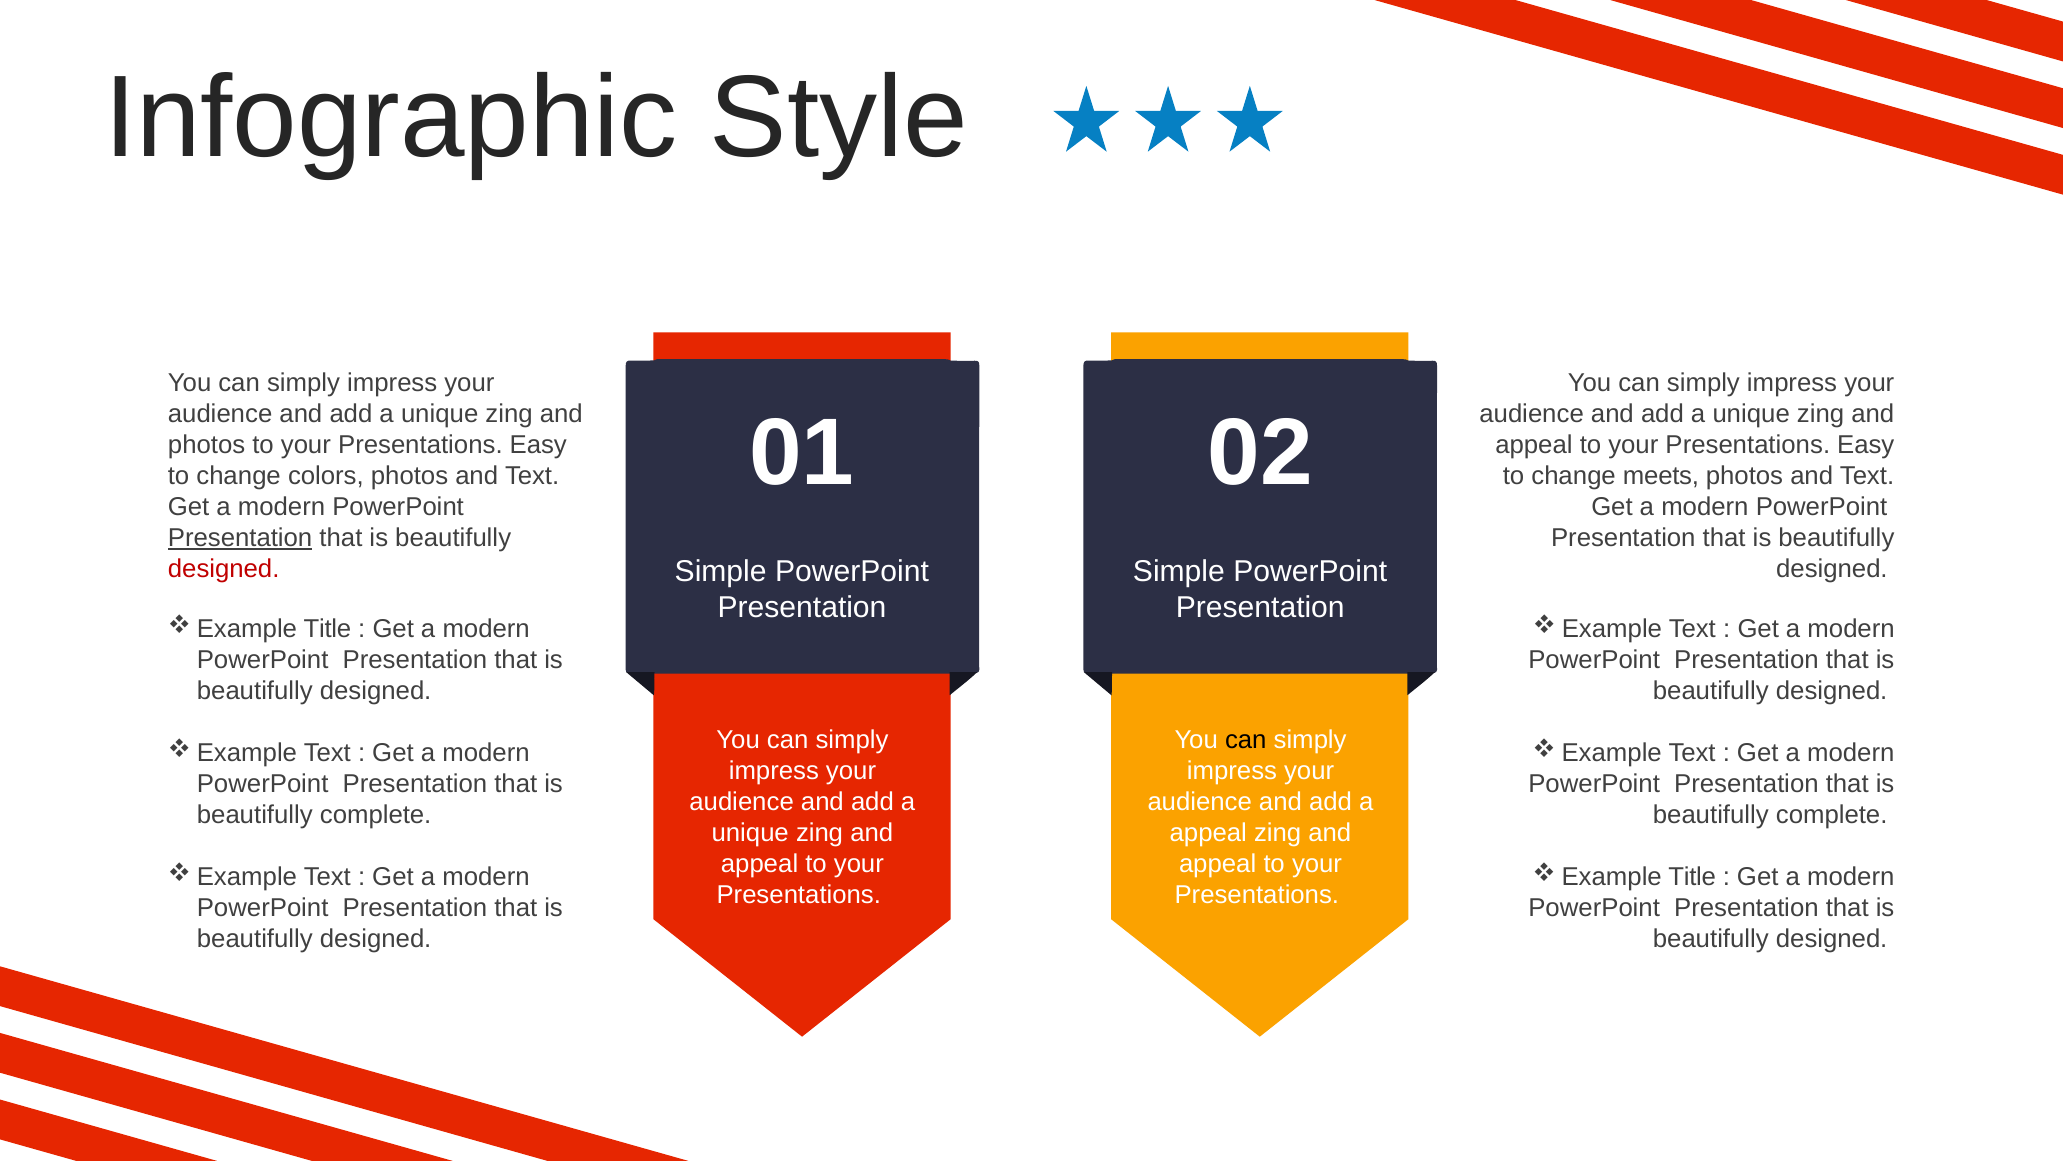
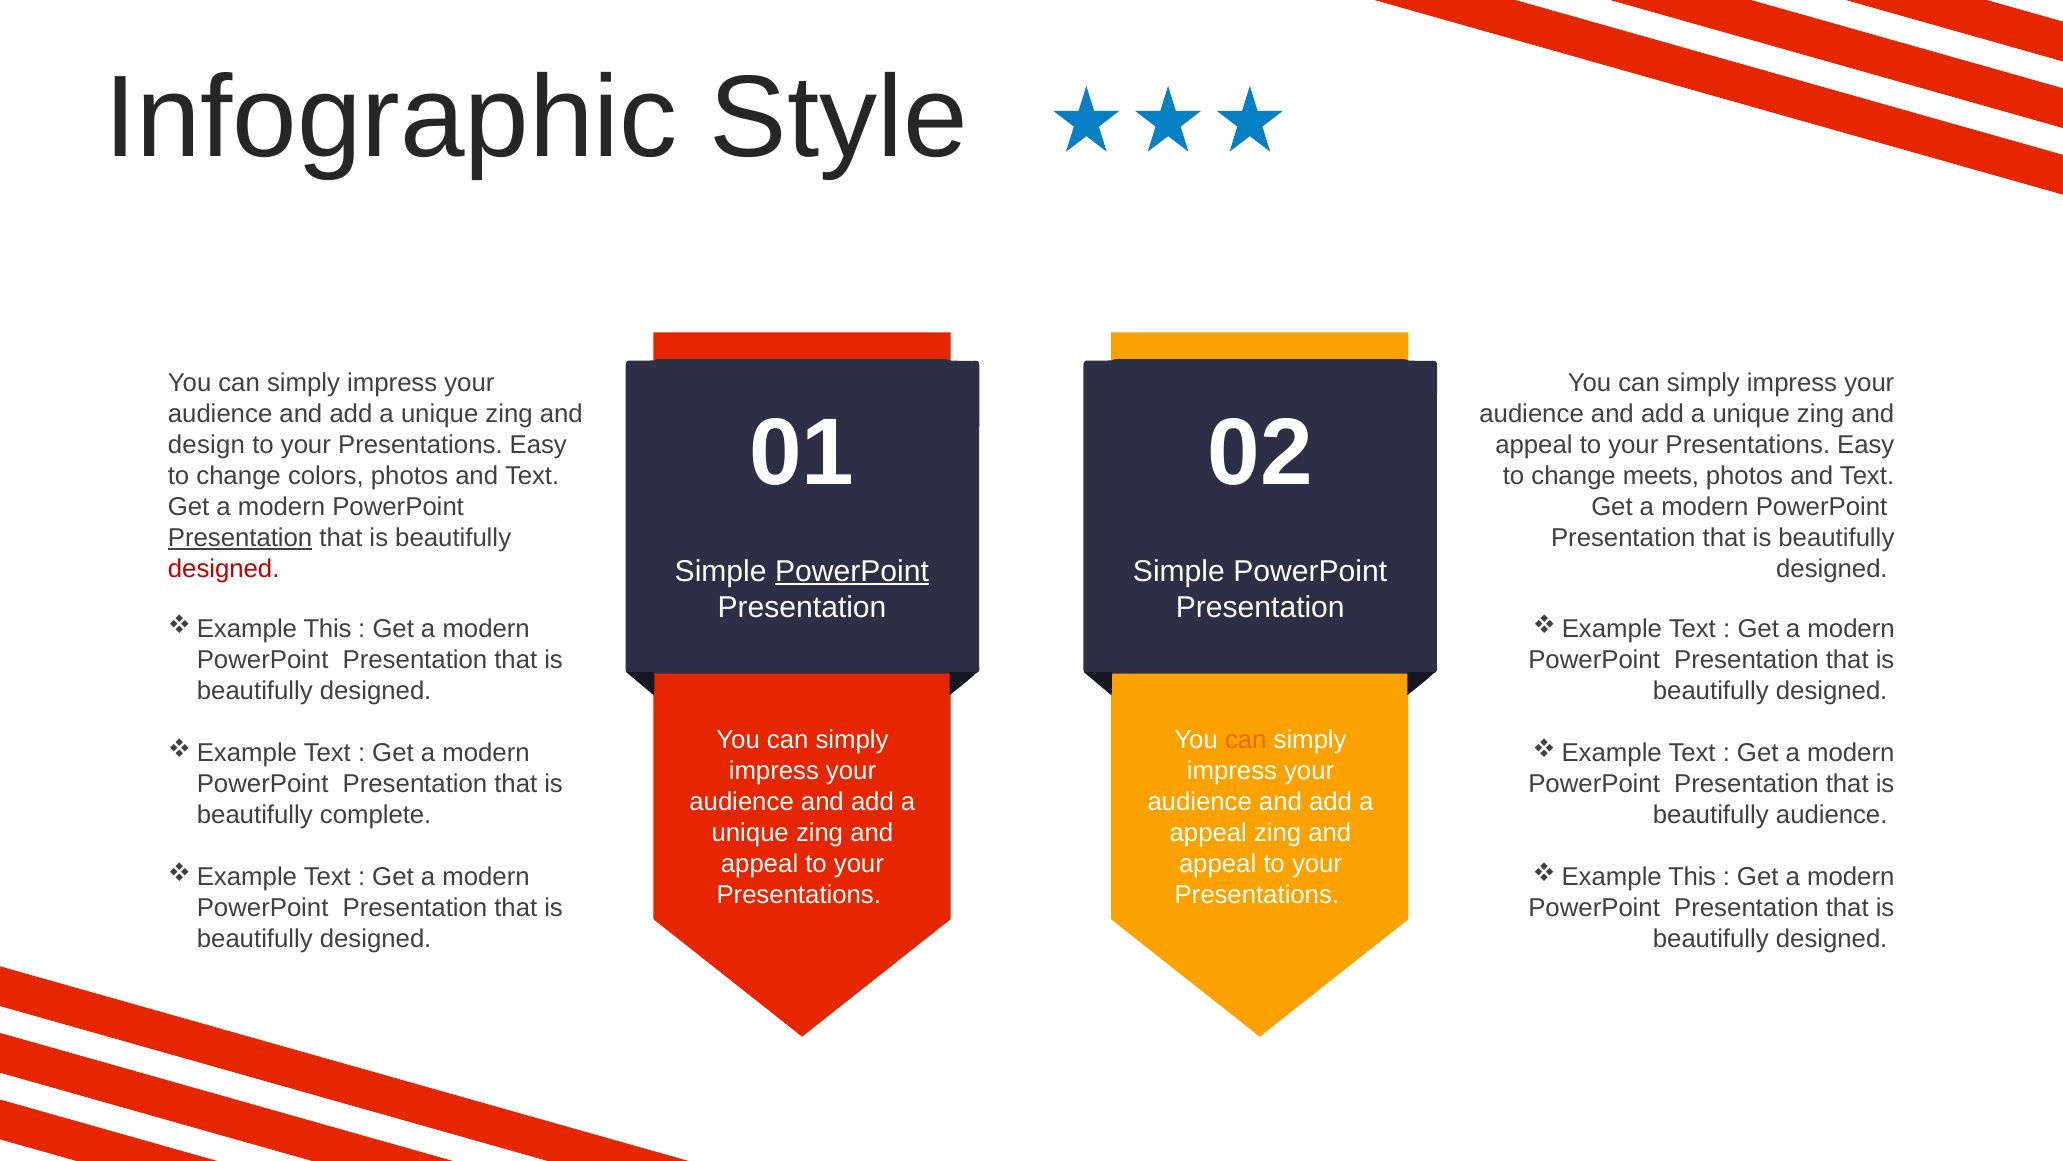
photos: photos -> design (206, 445)
PowerPoint underline: none -> present (852, 571)
Title: Title -> This (327, 629)
can colour: black -> orange (1246, 740)
complete: complete -> audience (1832, 815)
Title: Title -> This (1692, 877)
